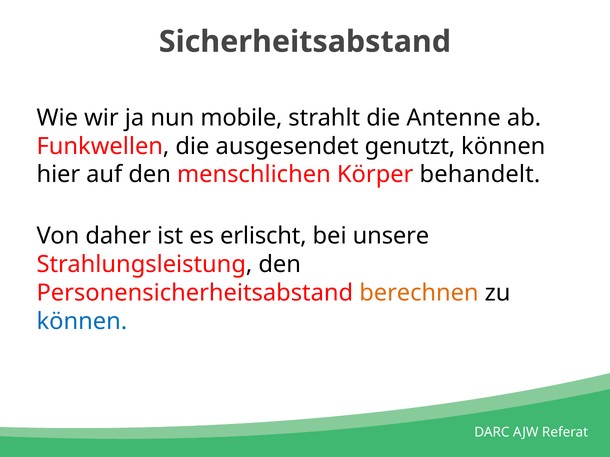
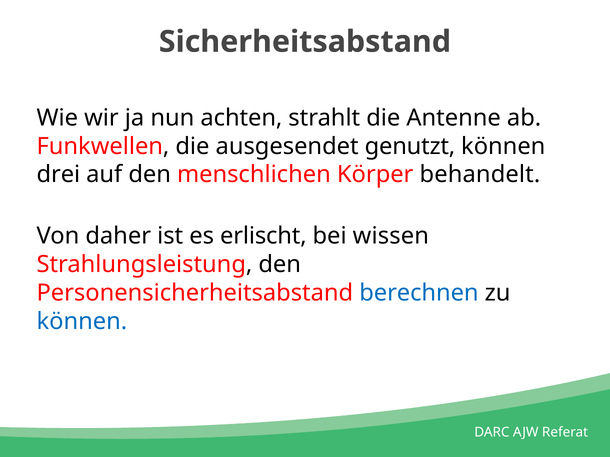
mobile: mobile -> achten (241, 118)
hier: hier -> drei (58, 175)
unsere: unsere -> wissen (391, 236)
berechnen colour: orange -> blue (419, 293)
